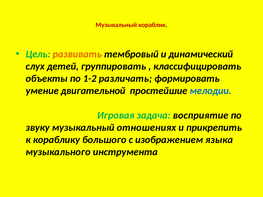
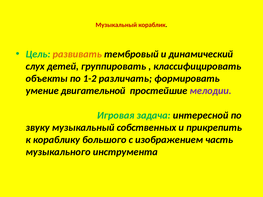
мелодии colour: blue -> purple (211, 91)
восприятие: восприятие -> интересной (201, 115)
отношениях: отношениях -> собственных (146, 128)
языка: языка -> часть (219, 140)
